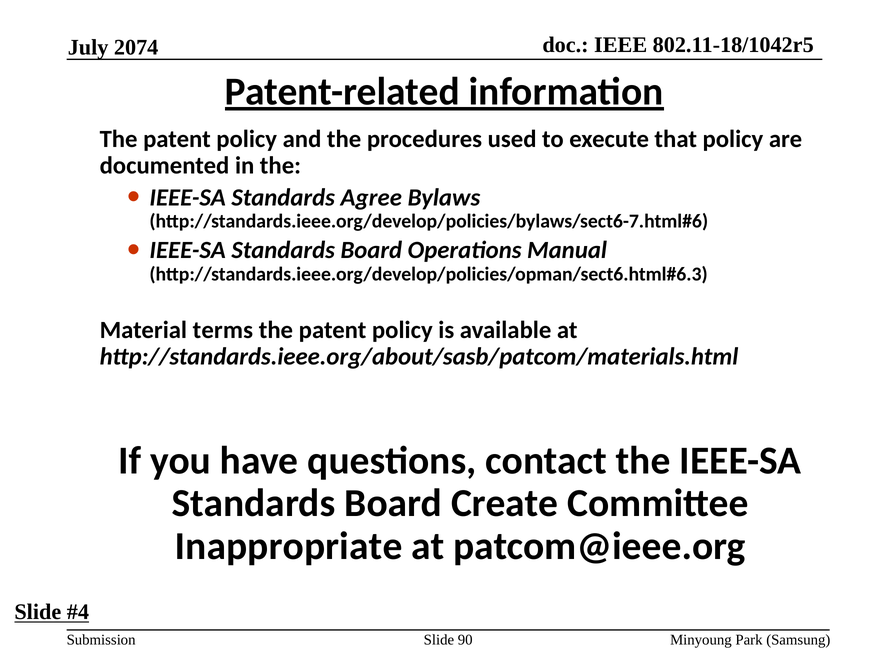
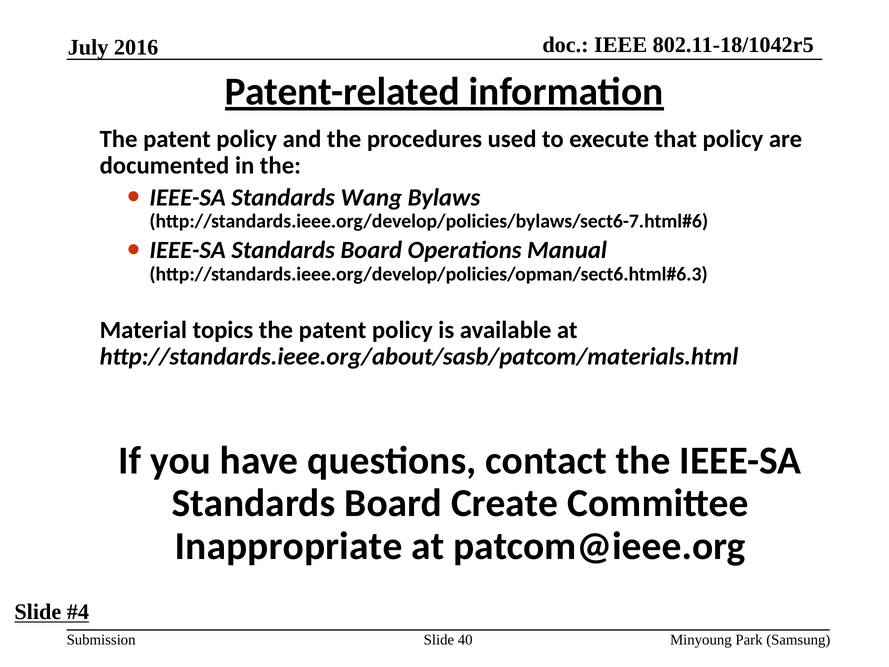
2074: 2074 -> 2016 (136, 47)
Agree: Agree -> Wang (371, 197)
terms: terms -> topics (223, 330)
90: 90 -> 40 (465, 639)
